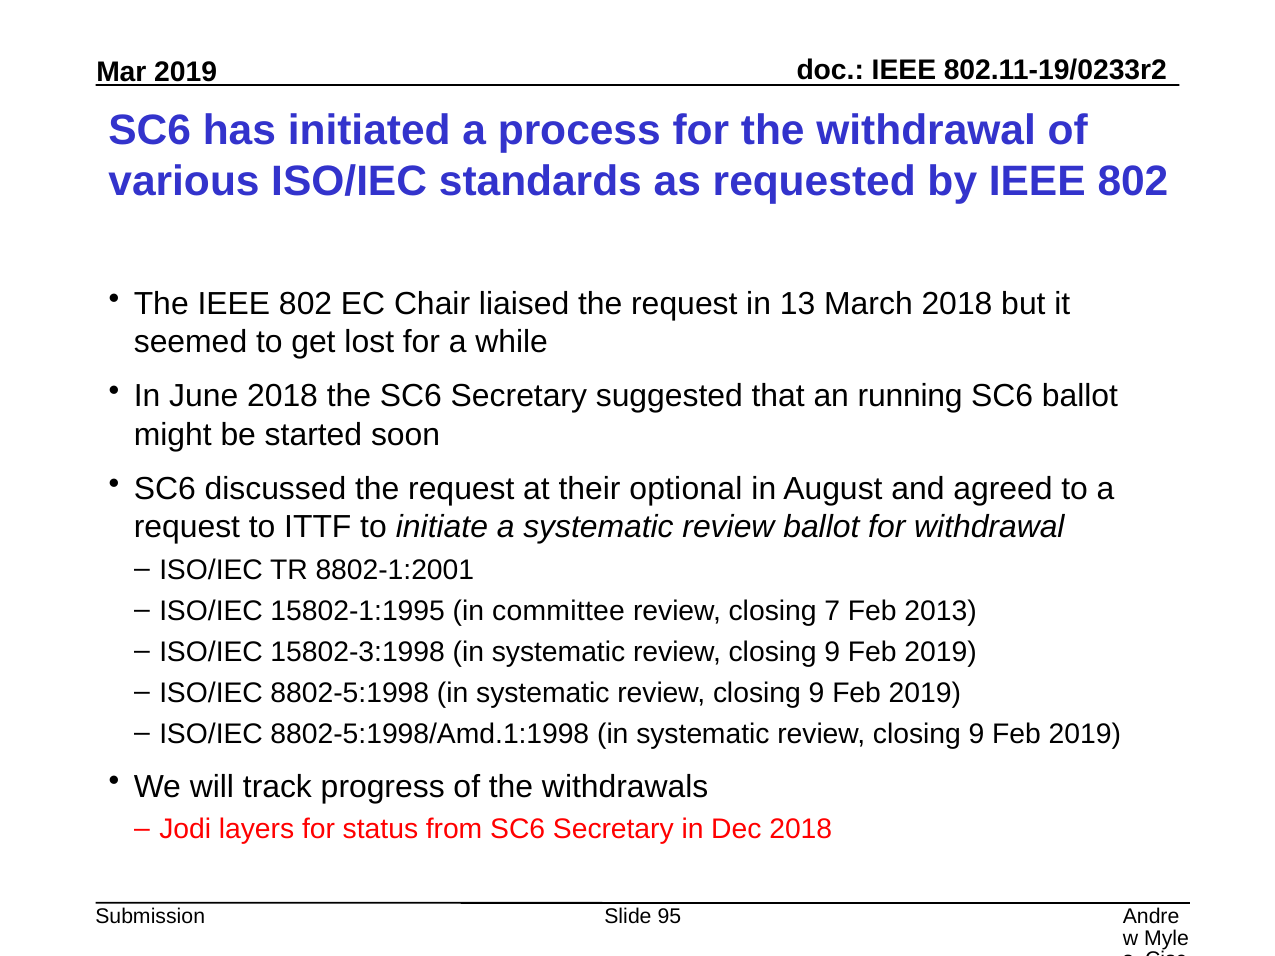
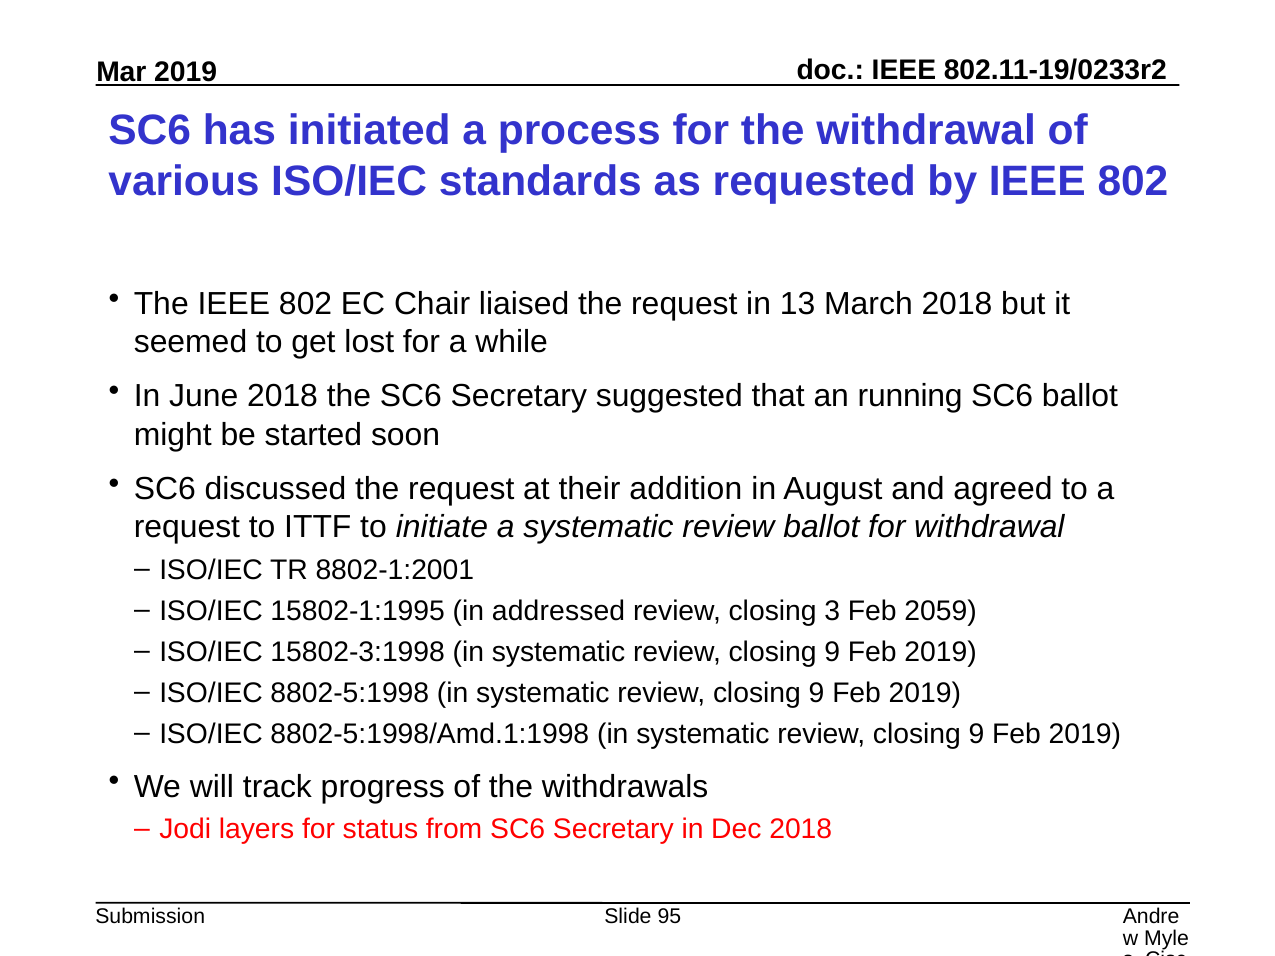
optional: optional -> addition (686, 489)
committee: committee -> addressed (559, 611)
7: 7 -> 3 (832, 611)
2013: 2013 -> 2059 (941, 611)
